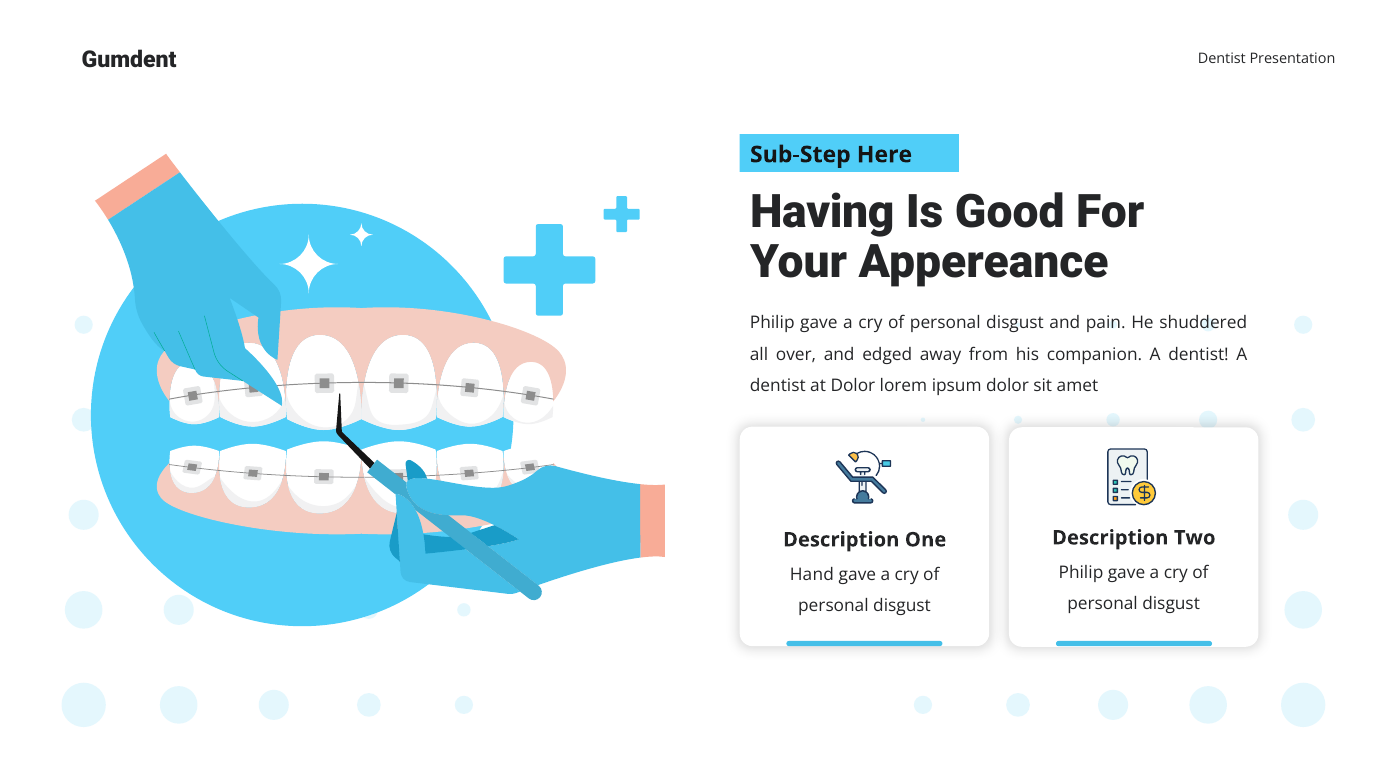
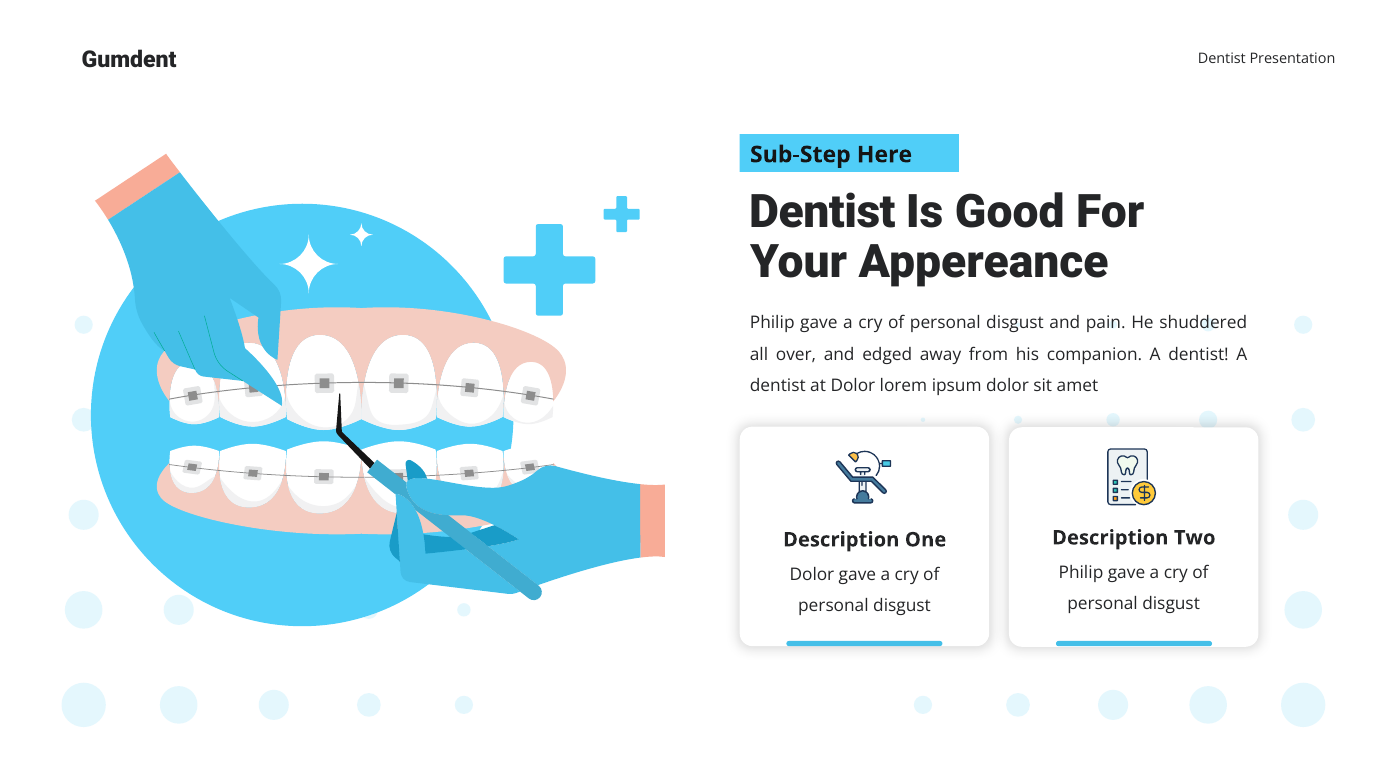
Having: Having -> Dentist (822, 212)
Hand: Hand -> Dolor (812, 575)
